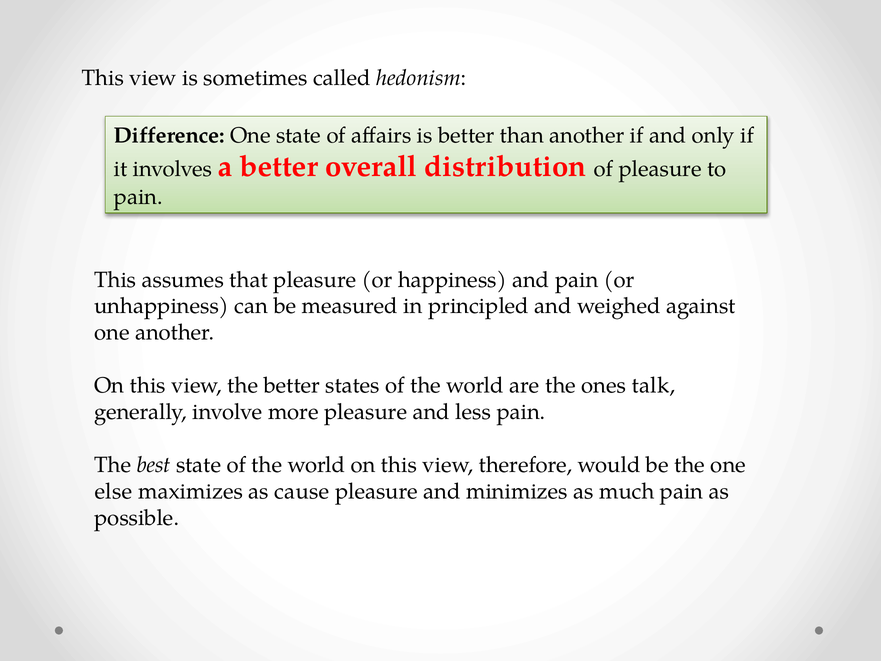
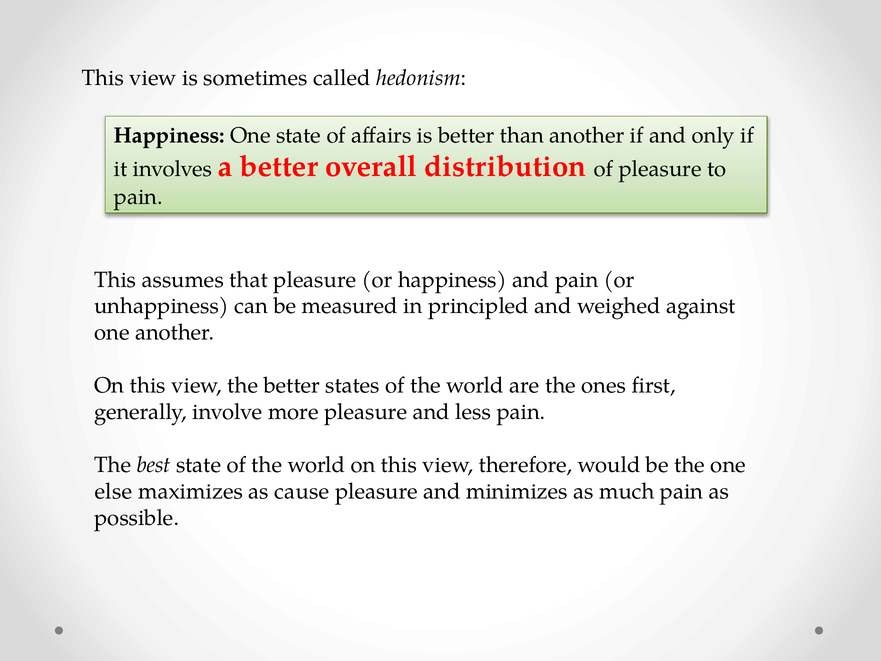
Difference: Difference -> Happiness (169, 135)
talk: talk -> first (654, 385)
